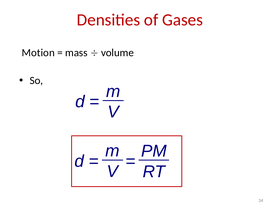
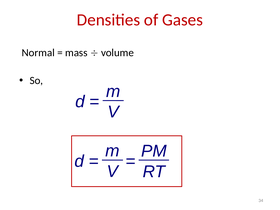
Motion: Motion -> Normal (38, 53)
